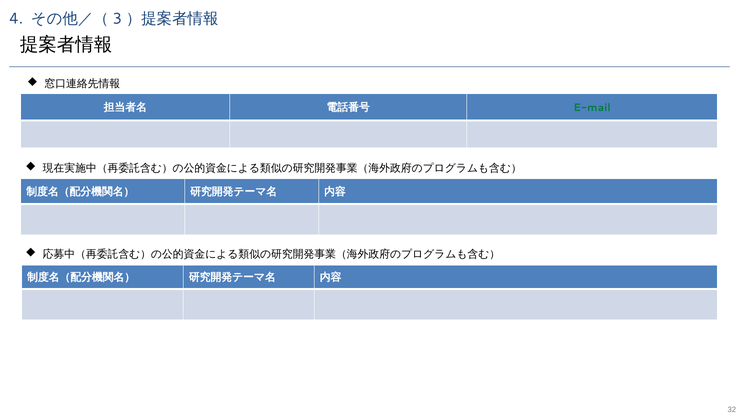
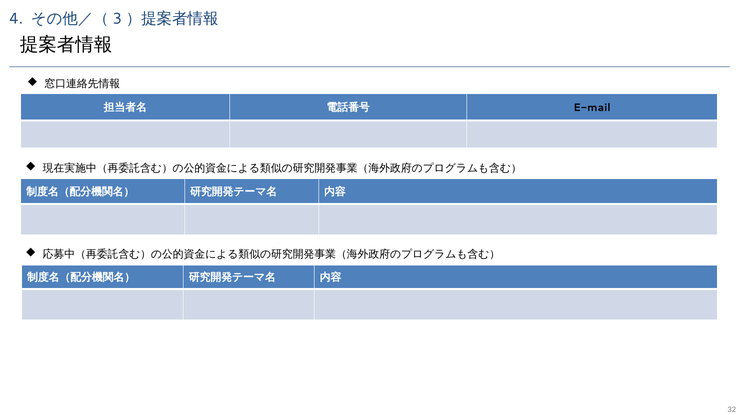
E-mail colour: green -> black (592, 108)
